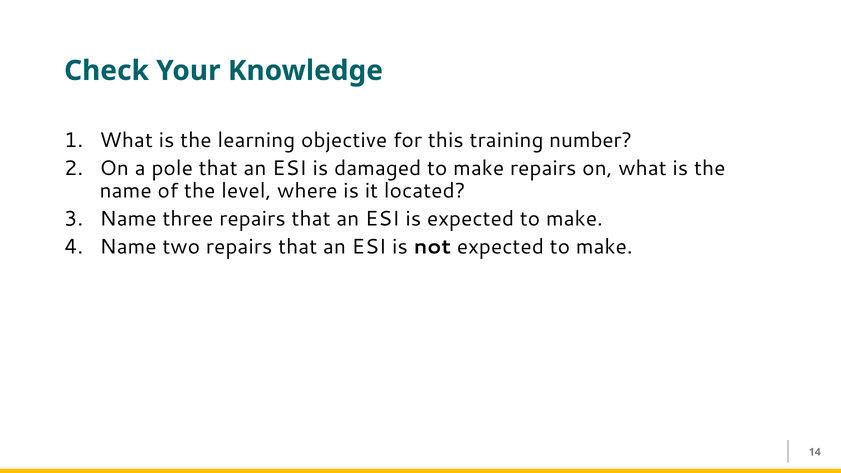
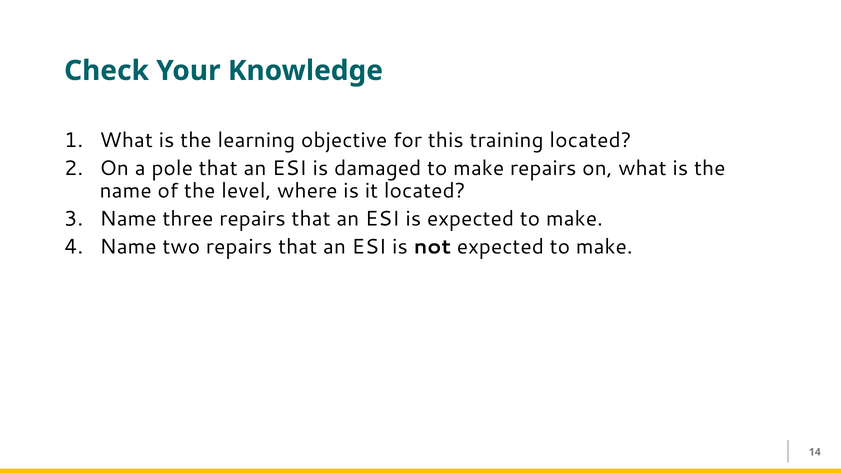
training number: number -> located (590, 140)
